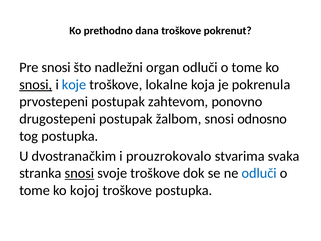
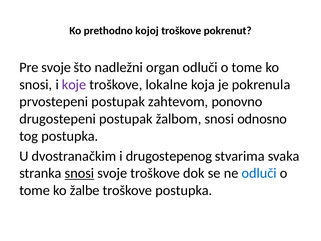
dana: dana -> kojoj (147, 31)
Pre snosi: snosi -> svoje (56, 67)
snosi underline: present -> none (36, 84)
koje colour: blue -> purple (74, 84)
prouzrokovalo: prouzrokovalo -> drugostepenog (169, 156)
kojoj: kojoj -> žalbe (85, 190)
